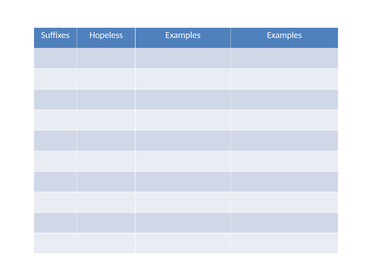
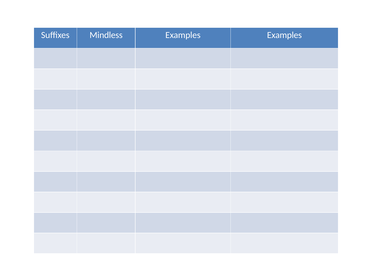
Hopeless: Hopeless -> Mindless (106, 35)
